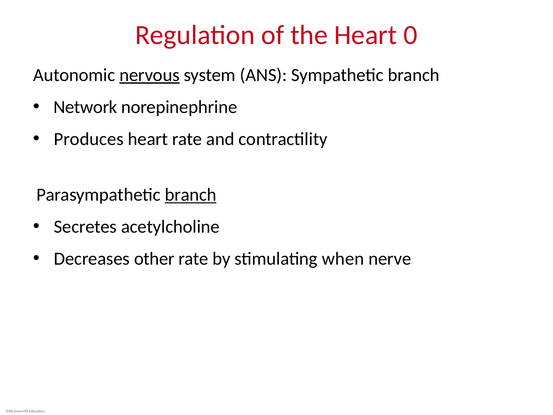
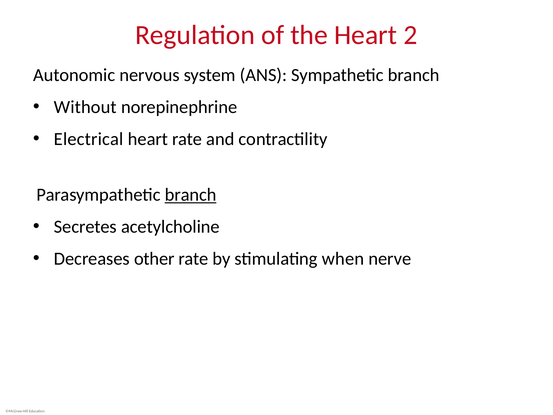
0: 0 -> 2 (410, 35)
nervous underline: present -> none (149, 75)
Network: Network -> Without (85, 107)
Produces: Produces -> Electrical (89, 139)
